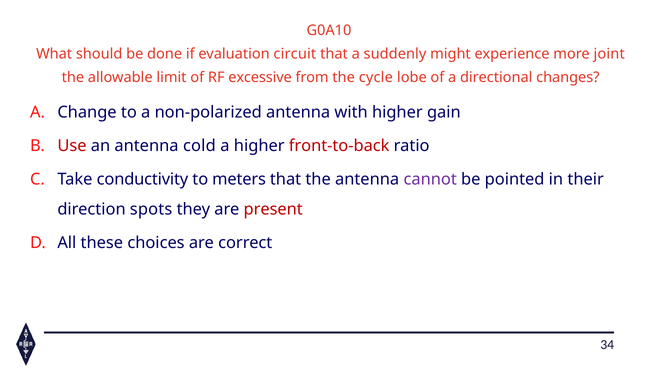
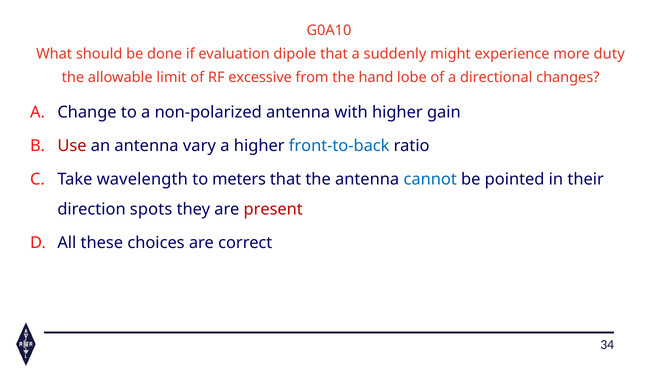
circuit: circuit -> dipole (295, 54)
joint: joint -> duty (609, 54)
cycle: cycle -> hand (376, 78)
cold: cold -> vary (199, 146)
front-to-back colour: red -> blue (339, 146)
conductivity: conductivity -> wavelength (142, 180)
cannot colour: purple -> blue (430, 180)
